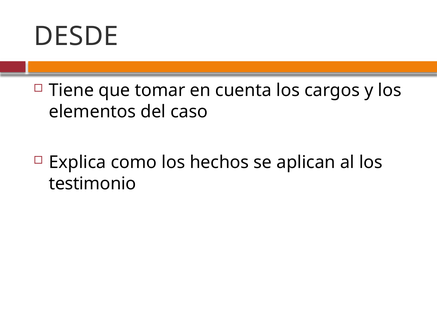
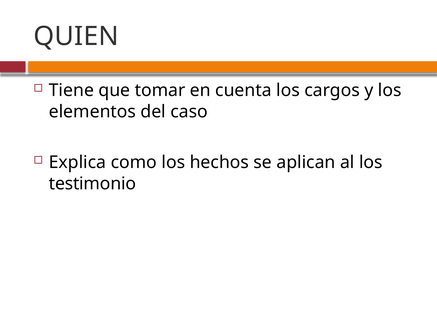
DESDE: DESDE -> QUIEN (76, 36)
